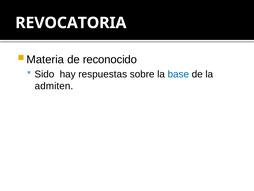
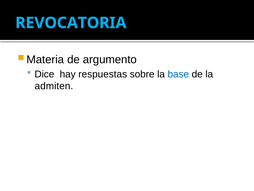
REVOCATORIA colour: white -> light blue (71, 23)
reconocido: reconocido -> argumento (110, 59)
Sido: Sido -> Dice (44, 74)
